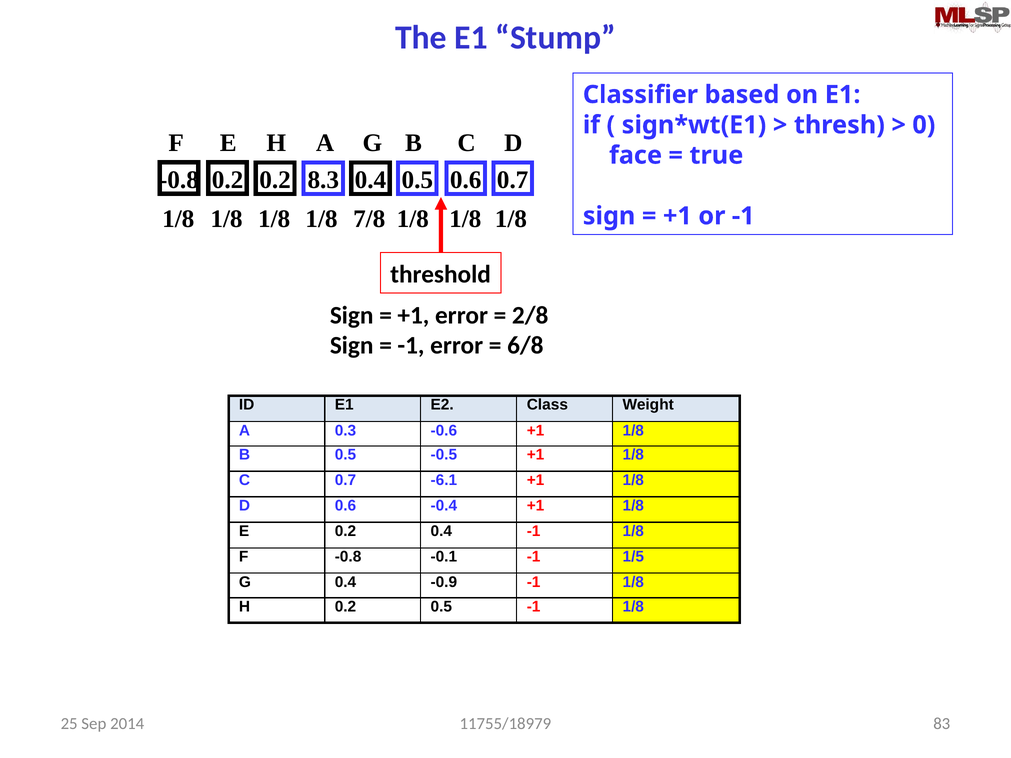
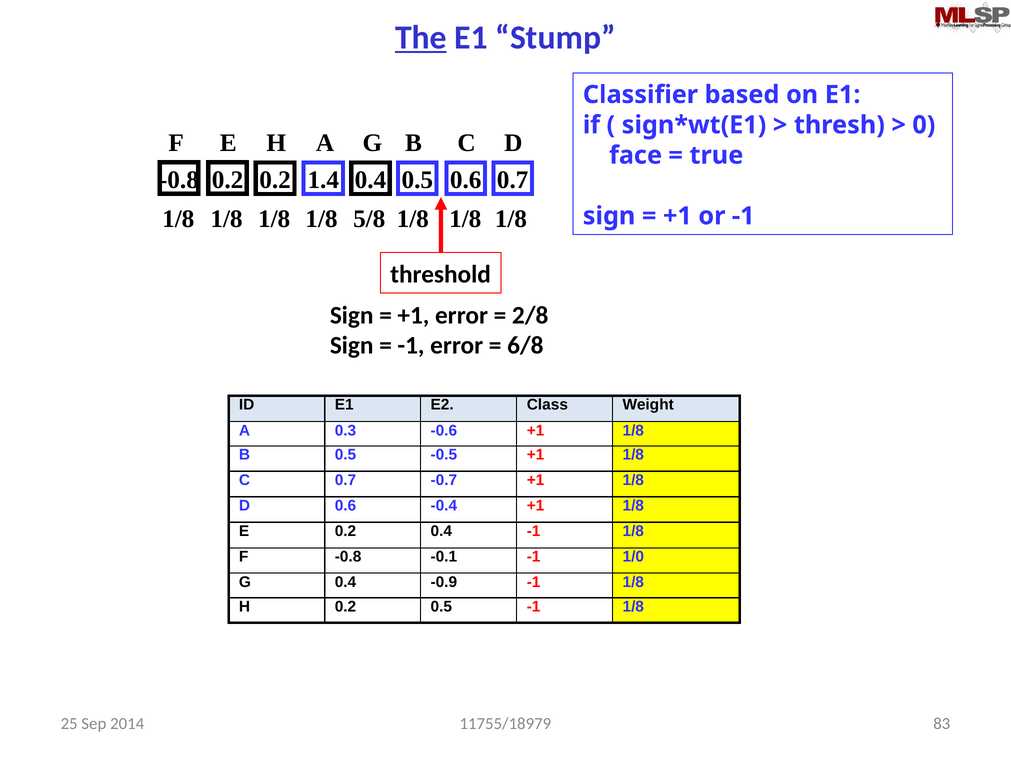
The underline: none -> present (421, 37)
8.3: 8.3 -> 1.4 (323, 180)
7/8: 7/8 -> 5/8 (369, 219)
-6.1: -6.1 -> -0.7 (444, 480)
1/5: 1/5 -> 1/0 (633, 557)
